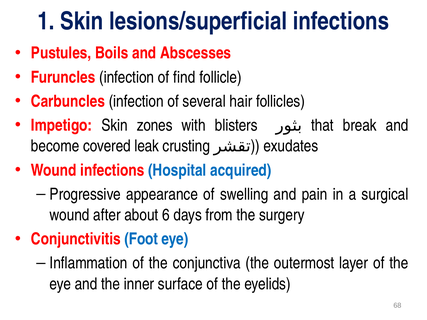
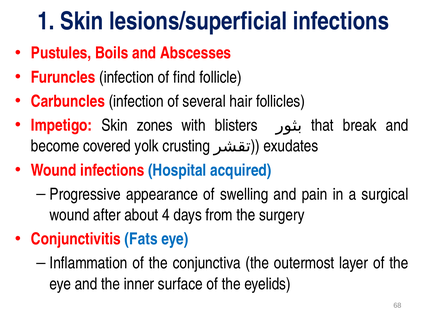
leak: leak -> yolk (147, 146)
6: 6 -> 4 (166, 215)
Foot: Foot -> Fats (141, 239)
